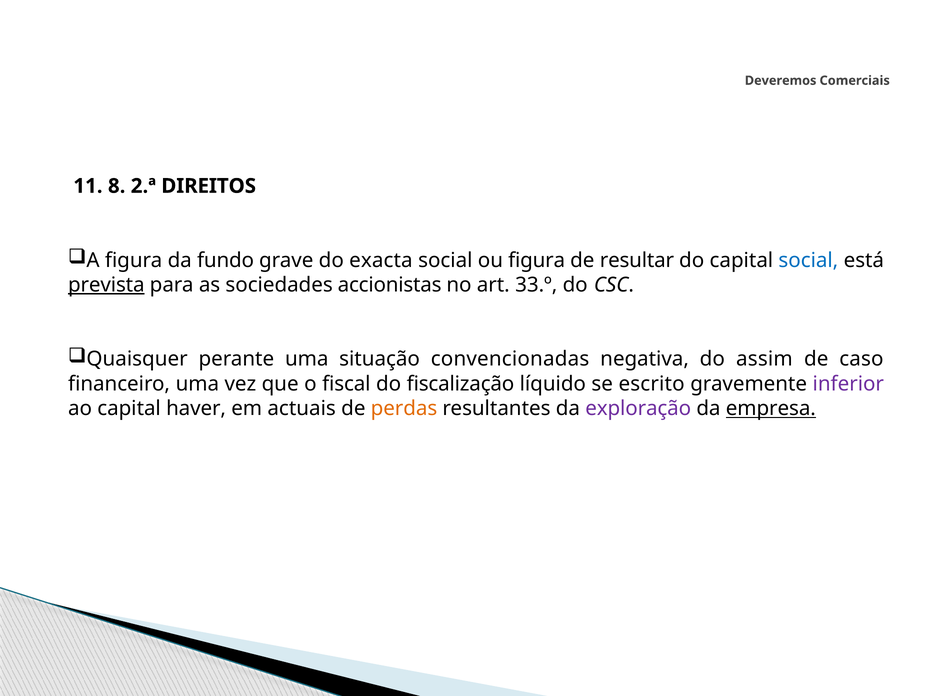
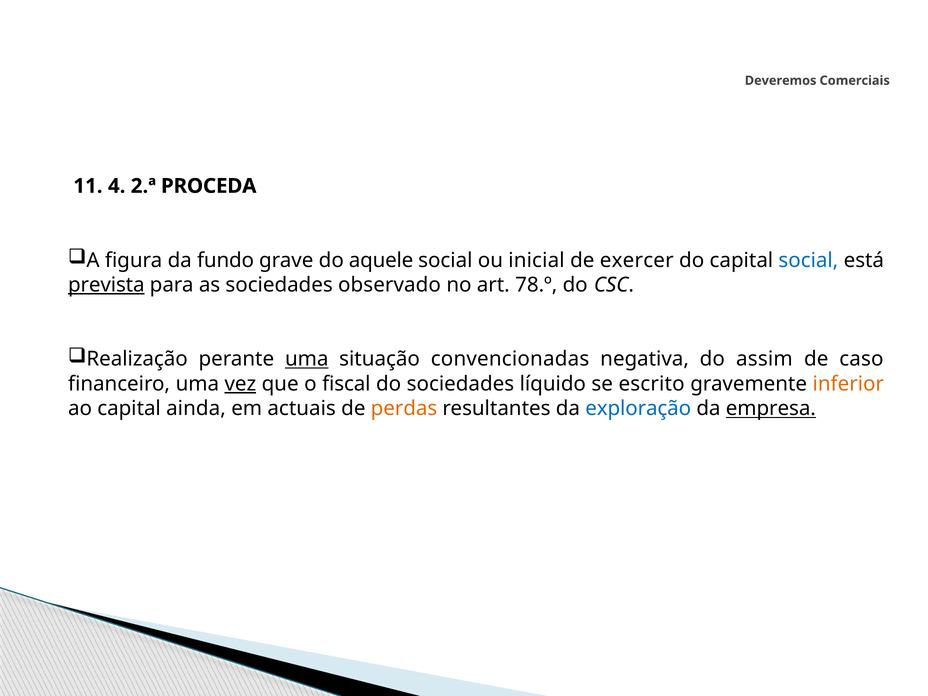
8: 8 -> 4 (117, 186)
DIREITOS: DIREITOS -> PROCEDA (209, 186)
exacta: exacta -> aquele (381, 260)
ou figura: figura -> inicial (536, 260)
resultar: resultar -> exercer (637, 260)
accionistas: accionistas -> observado (389, 285)
33.º: 33.º -> 78.º (536, 285)
Quaisquer: Quaisquer -> Realização (137, 359)
uma underline: none -> present (307, 359)
vez underline: none -> present (240, 384)
do fiscalização: fiscalização -> sociedades (460, 384)
inferior colour: purple -> orange (848, 384)
haver: haver -> ainda (196, 409)
exploração colour: purple -> blue (638, 409)
